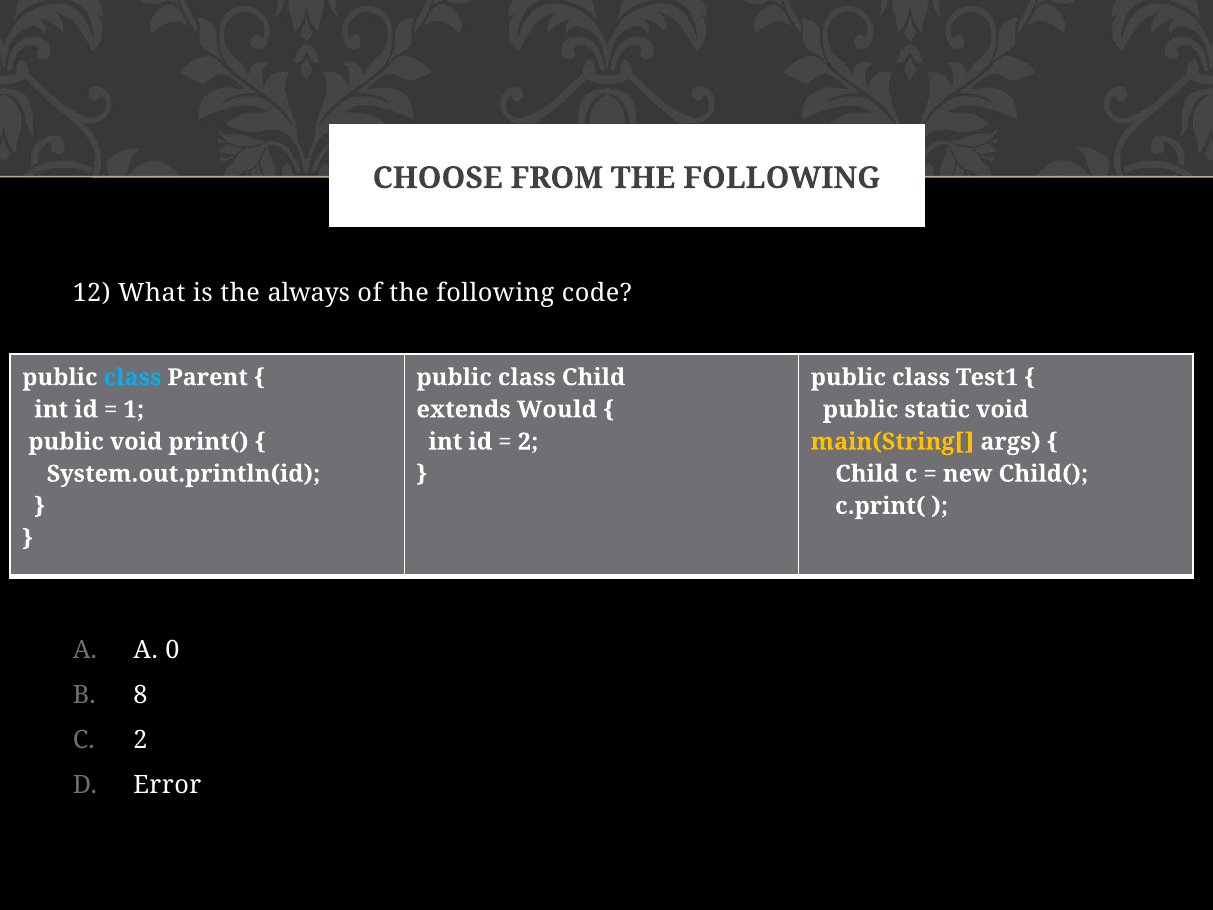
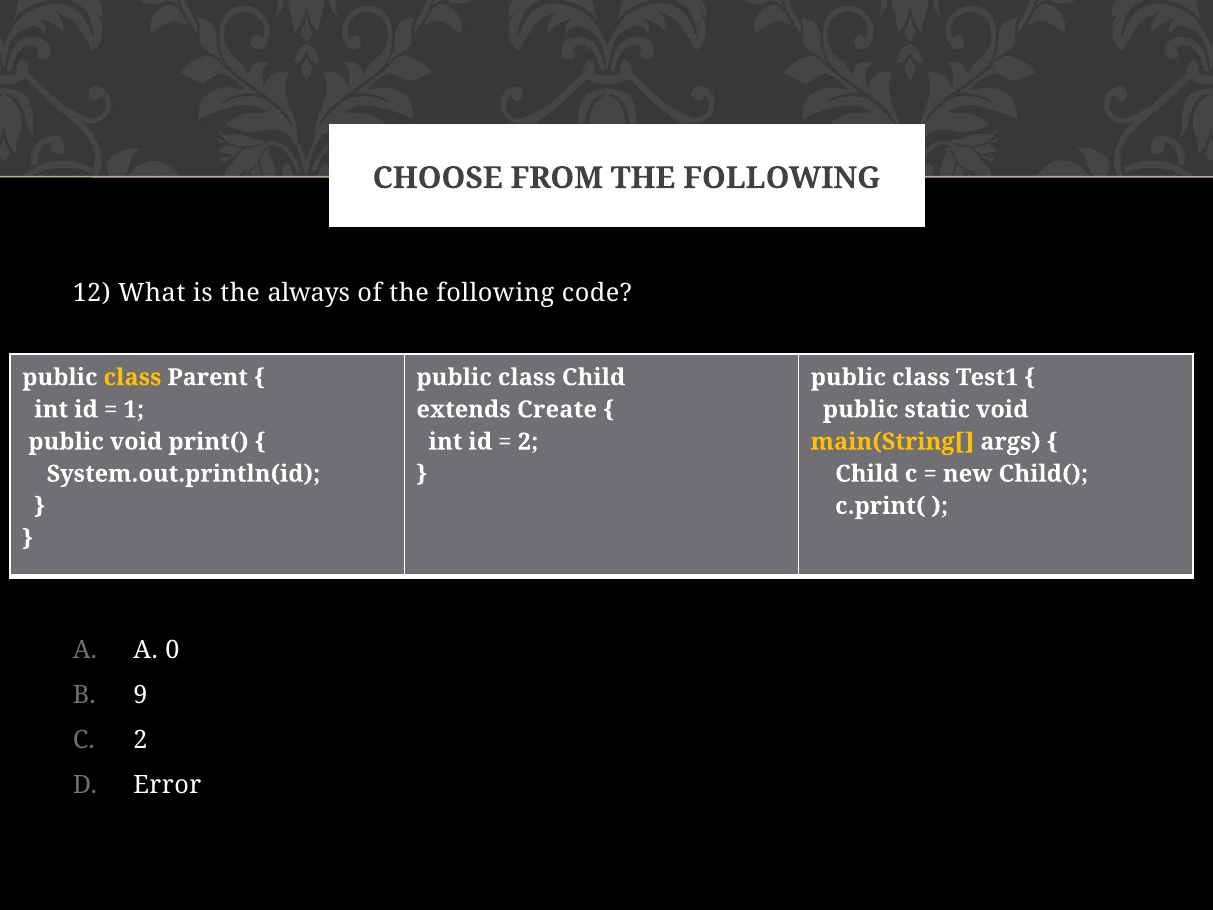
class colour: light blue -> yellow (133, 377)
Would: Would -> Create (557, 409)
8: 8 -> 9 (140, 695)
